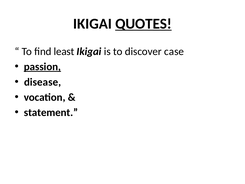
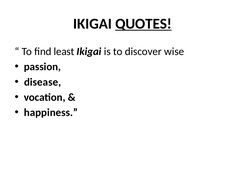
case: case -> wise (174, 51)
passion underline: present -> none (42, 67)
statement: statement -> happiness (51, 112)
